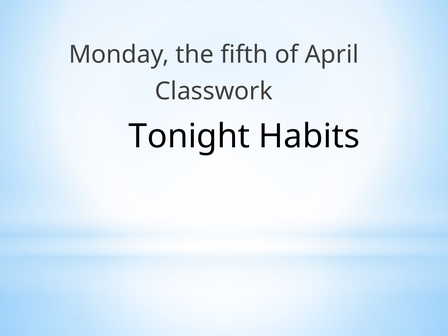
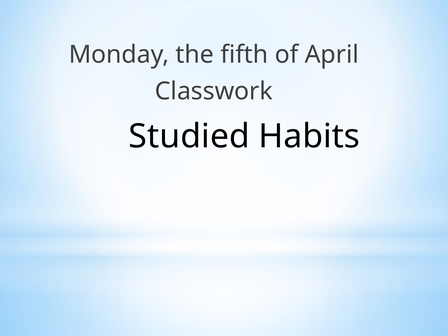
Tonight: Tonight -> Studied (189, 136)
